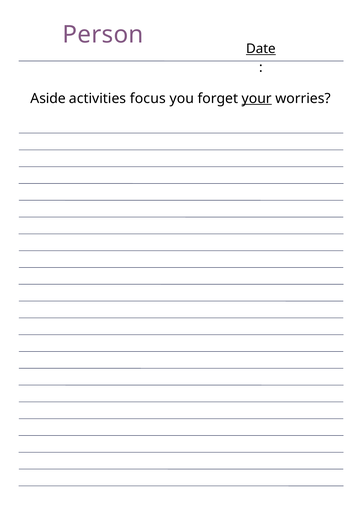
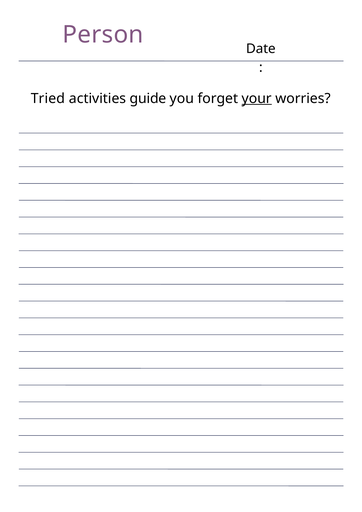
Date underline: present -> none (261, 49)
Aside: Aside -> Tried (48, 98)
focus: focus -> guide (148, 98)
